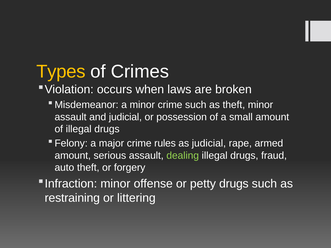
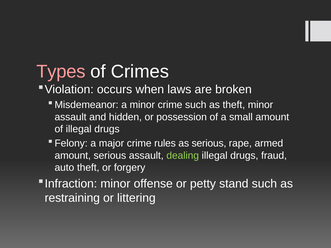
Types colour: yellow -> pink (61, 72)
and judicial: judicial -> hidden (125, 117)
as judicial: judicial -> serious (209, 144)
petty drugs: drugs -> stand (234, 184)
